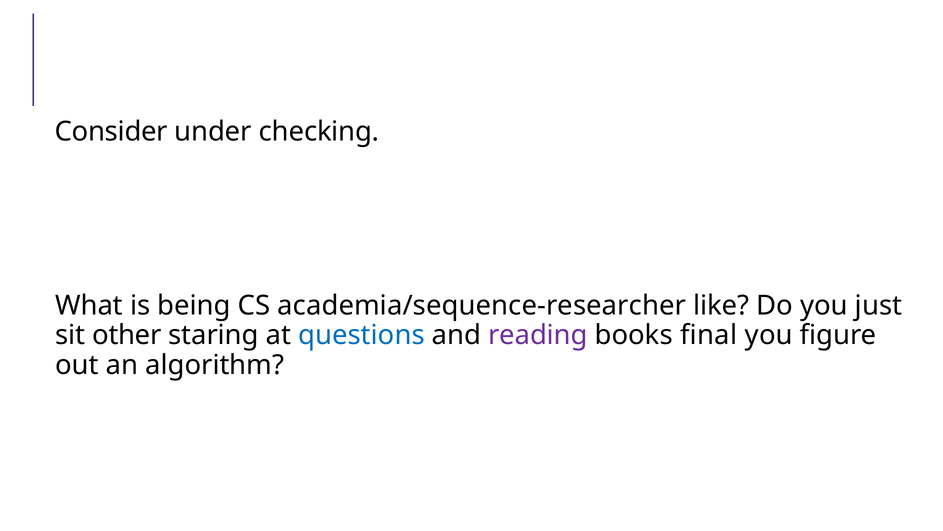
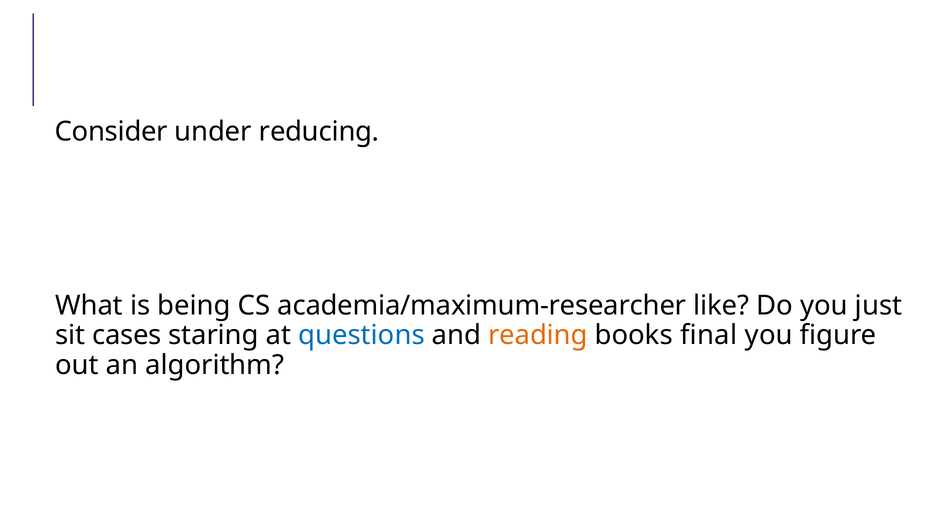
checking: checking -> reducing (319, 131)
academia/sequence-researcher: academia/sequence-researcher -> academia/maximum-researcher (482, 305)
other: other -> cases (127, 335)
reading colour: purple -> orange (538, 335)
